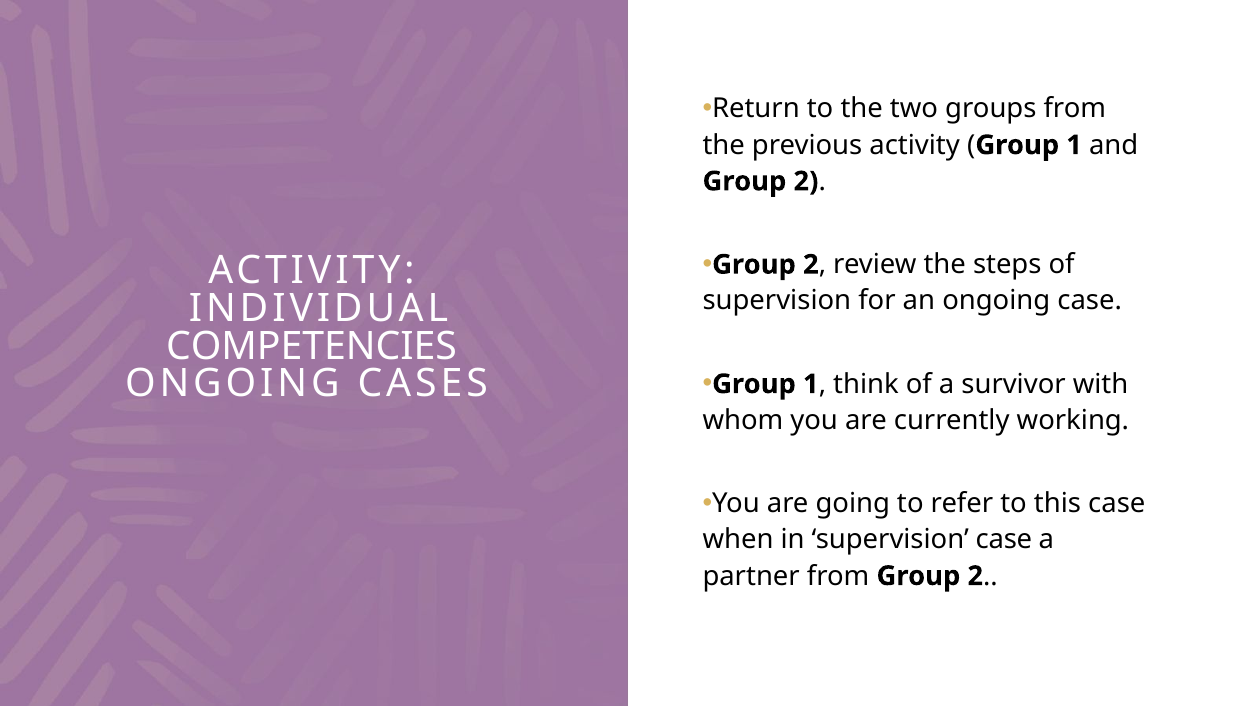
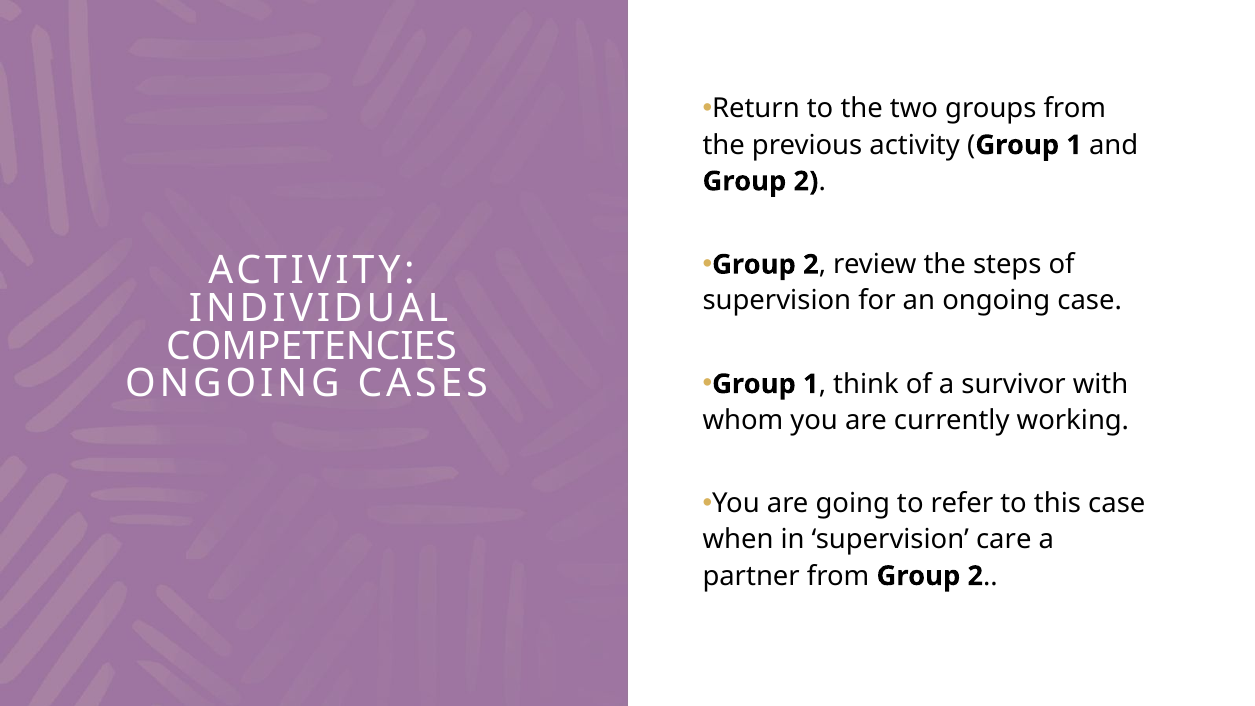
supervision case: case -> care (1004, 540)
